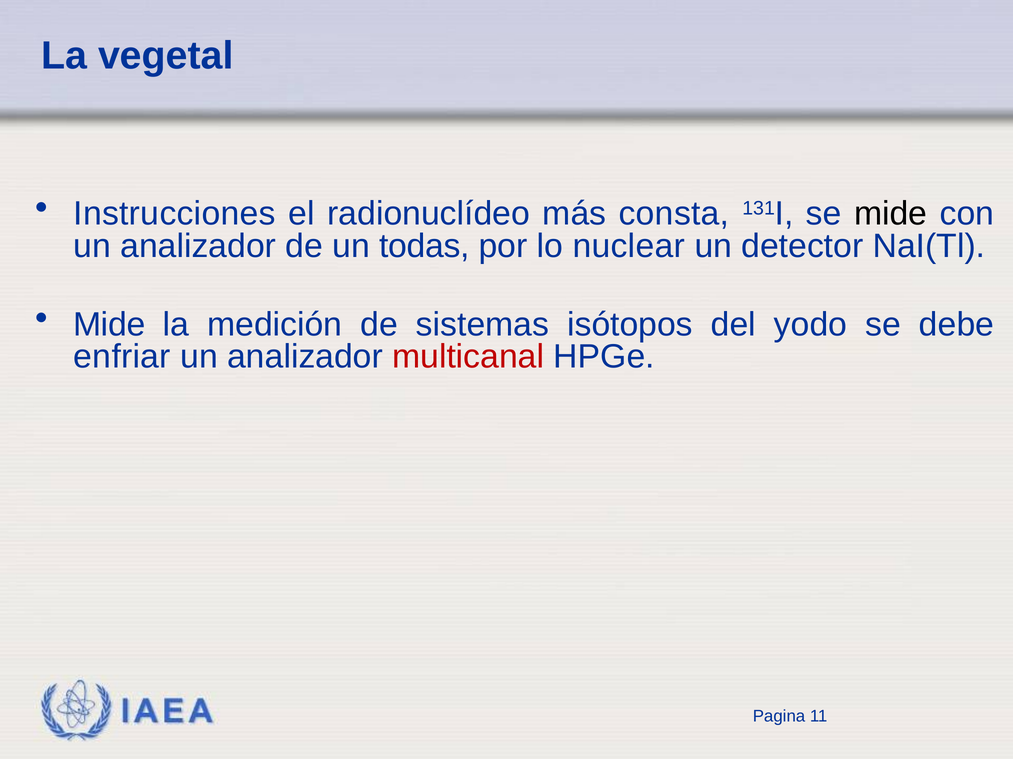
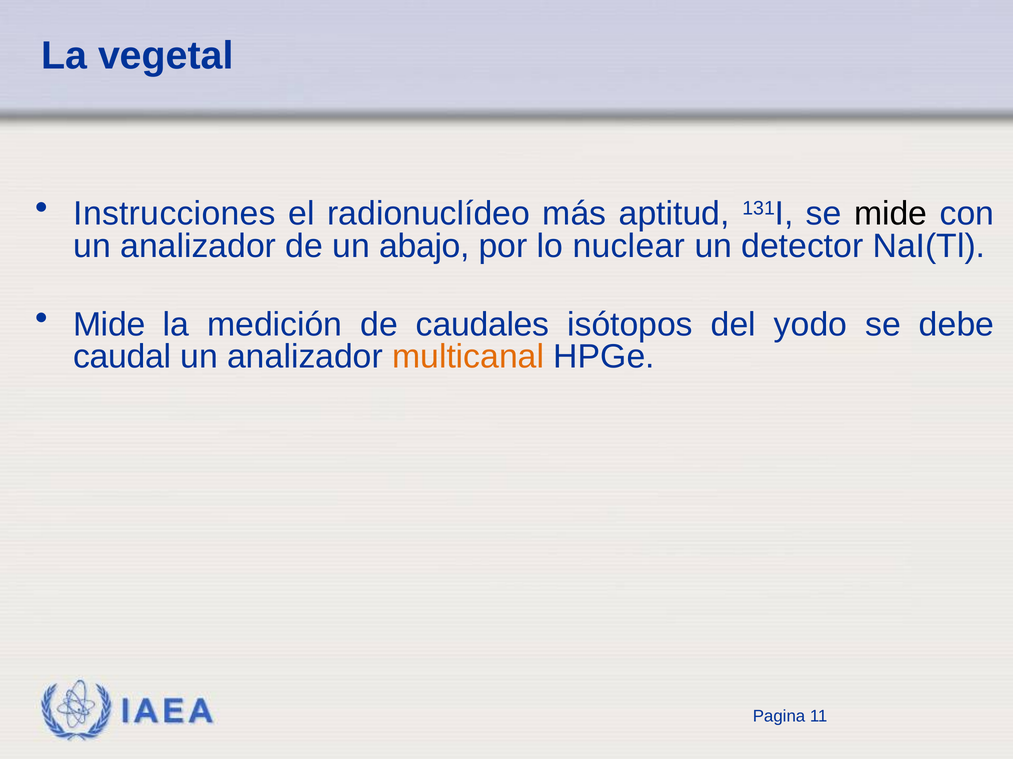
consta: consta -> aptitud (674, 214)
todas: todas -> abajo (424, 246)
sistemas: sistemas -> caudales (483, 325)
enfriar: enfriar -> caudal (122, 357)
multicanal colour: red -> orange (468, 357)
